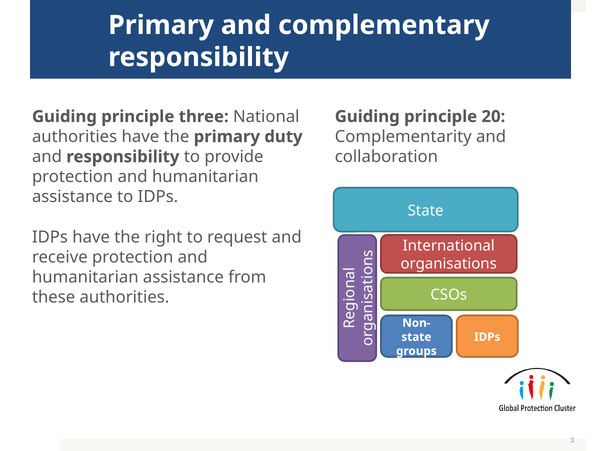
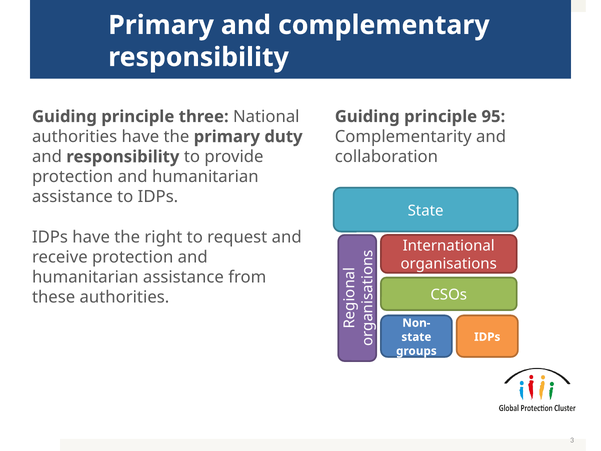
20: 20 -> 95 (493, 116)
